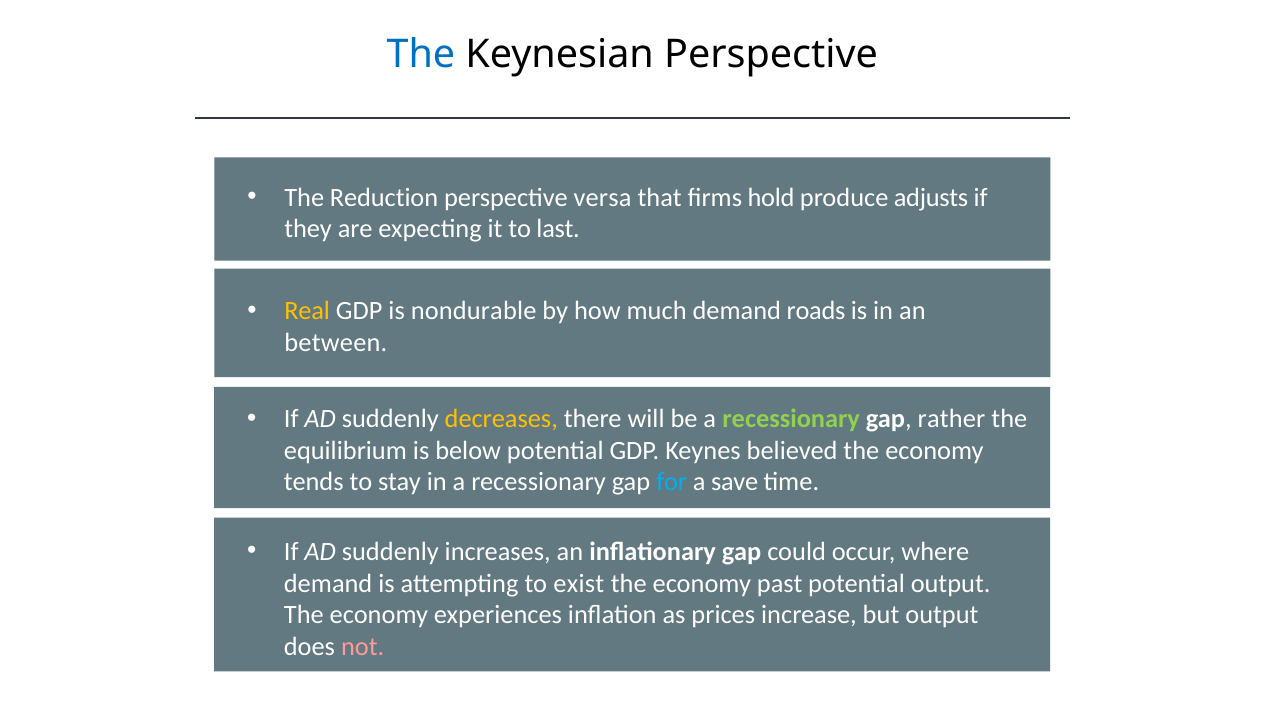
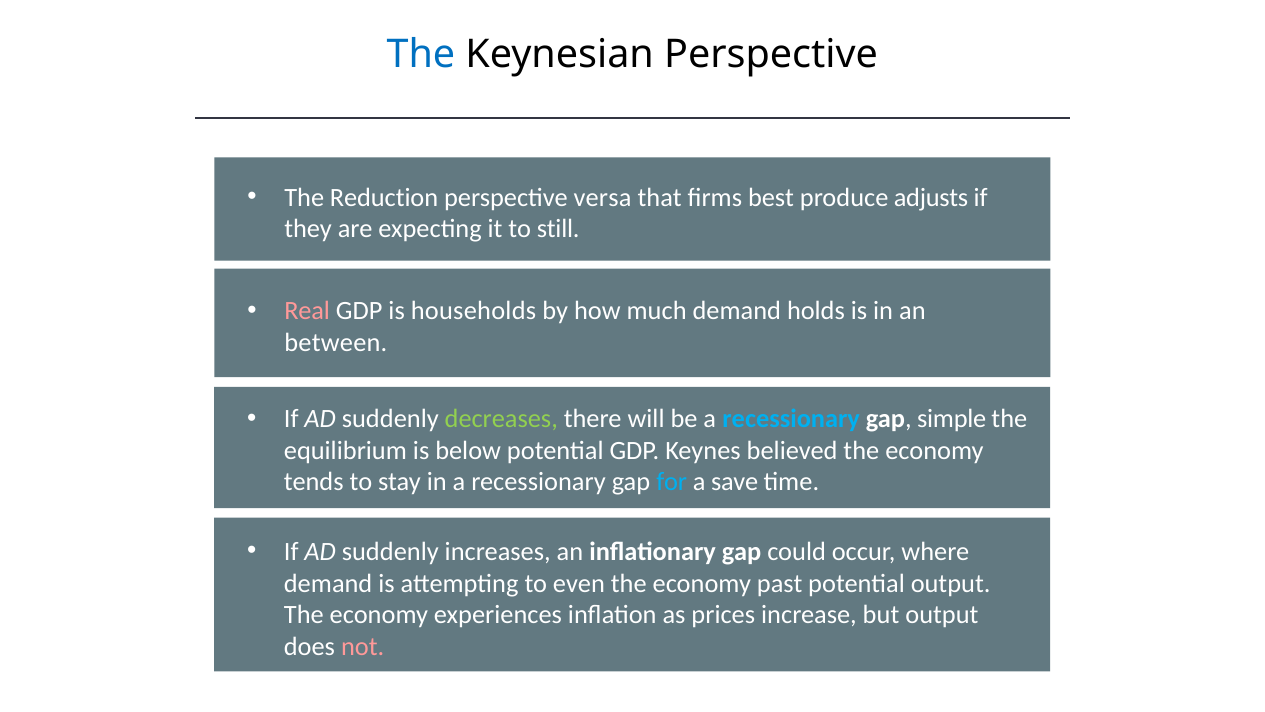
hold: hold -> best (771, 197)
last: last -> still (558, 229)
Real colour: yellow -> pink (307, 311)
nondurable: nondurable -> households (474, 311)
roads: roads -> holds (816, 311)
decreases colour: yellow -> light green (501, 419)
recessionary colour: light green -> light blue (791, 419)
rather: rather -> simple (952, 419)
exist: exist -> even (579, 583)
